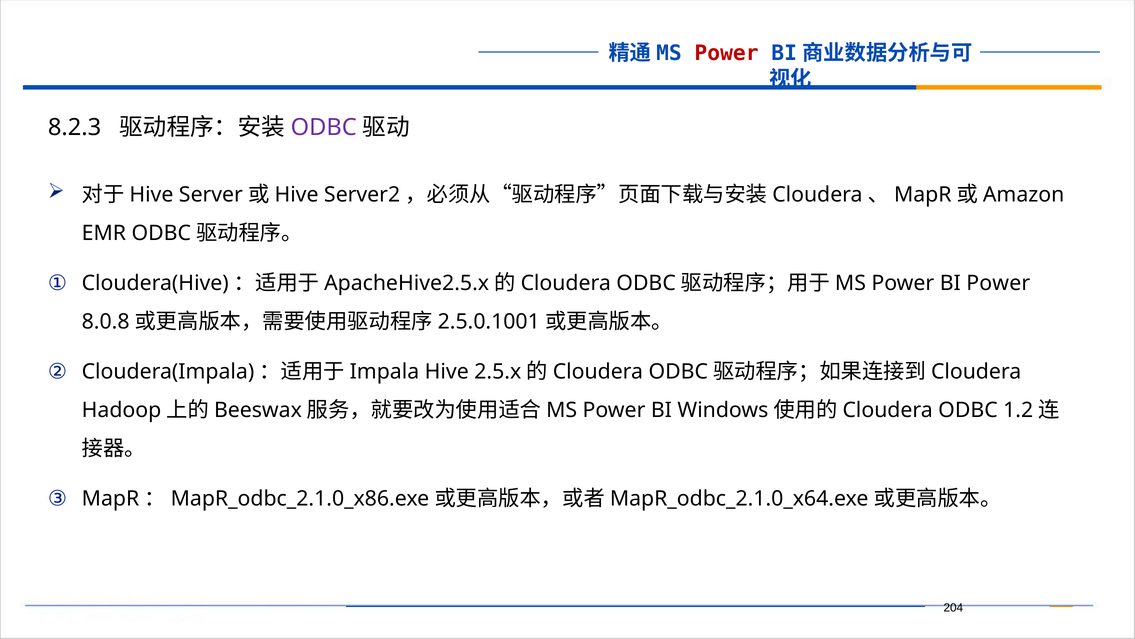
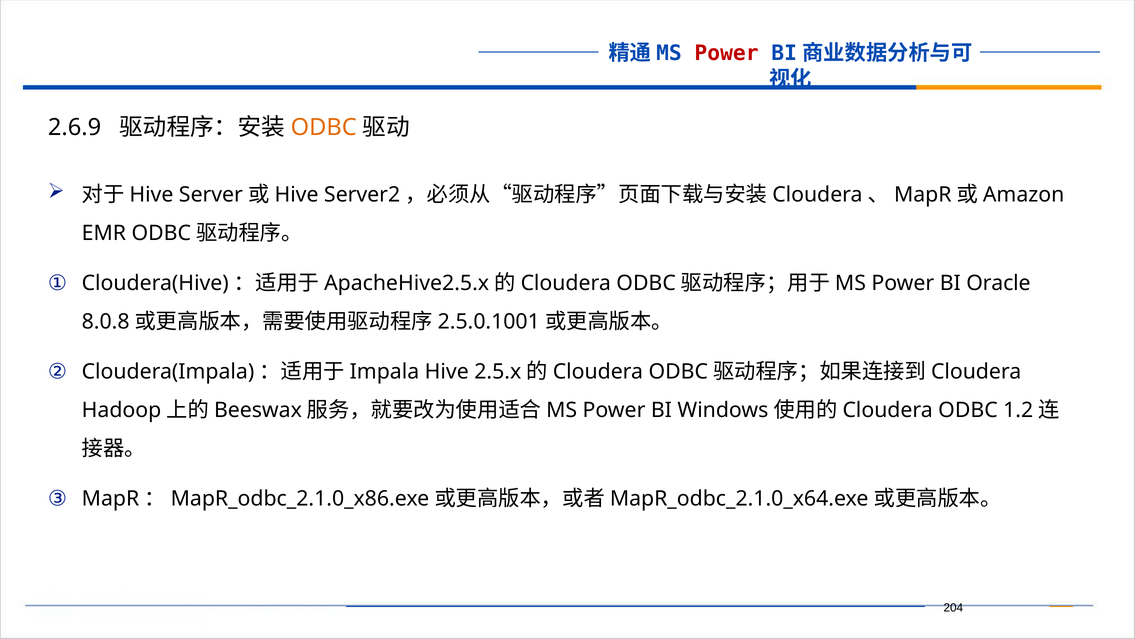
8.2.3: 8.2.3 -> 2.6.9 (75, 127)
ODBC colour: purple -> orange (324, 127)
BI Power: Power -> Oracle (998, 283)
